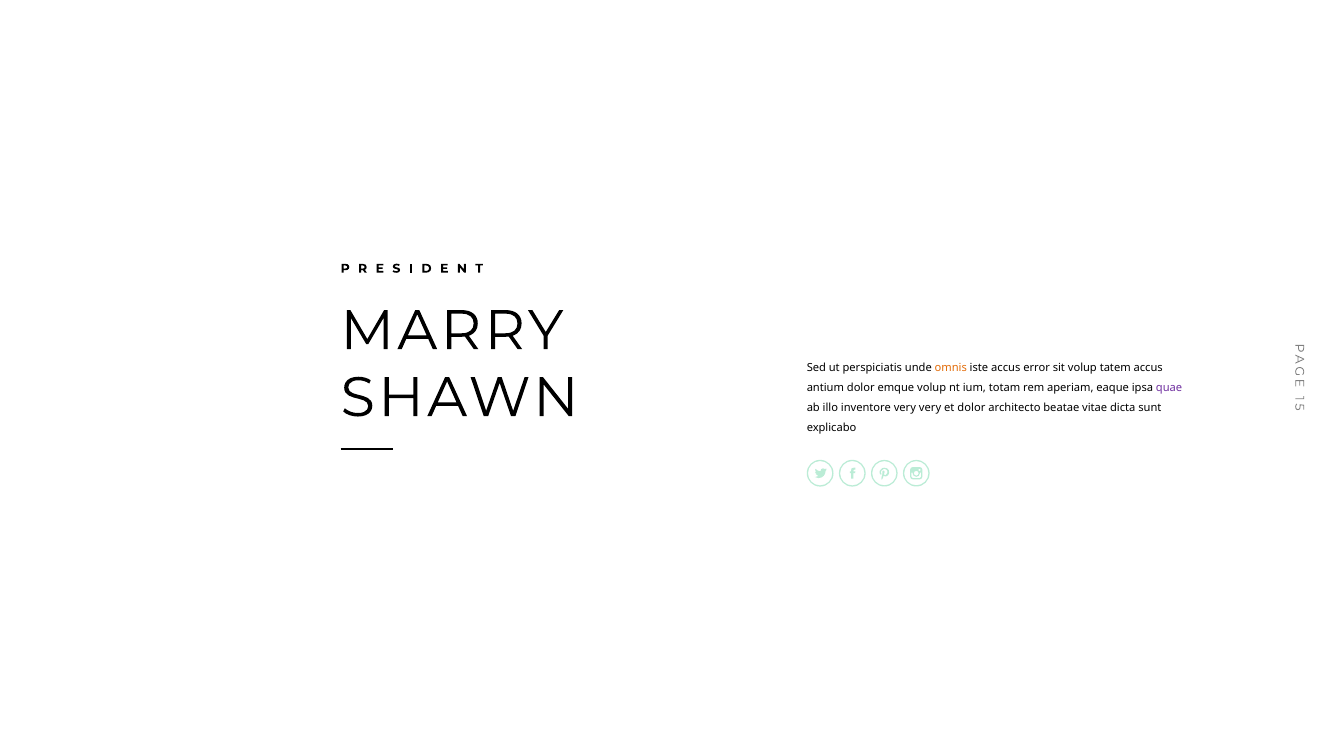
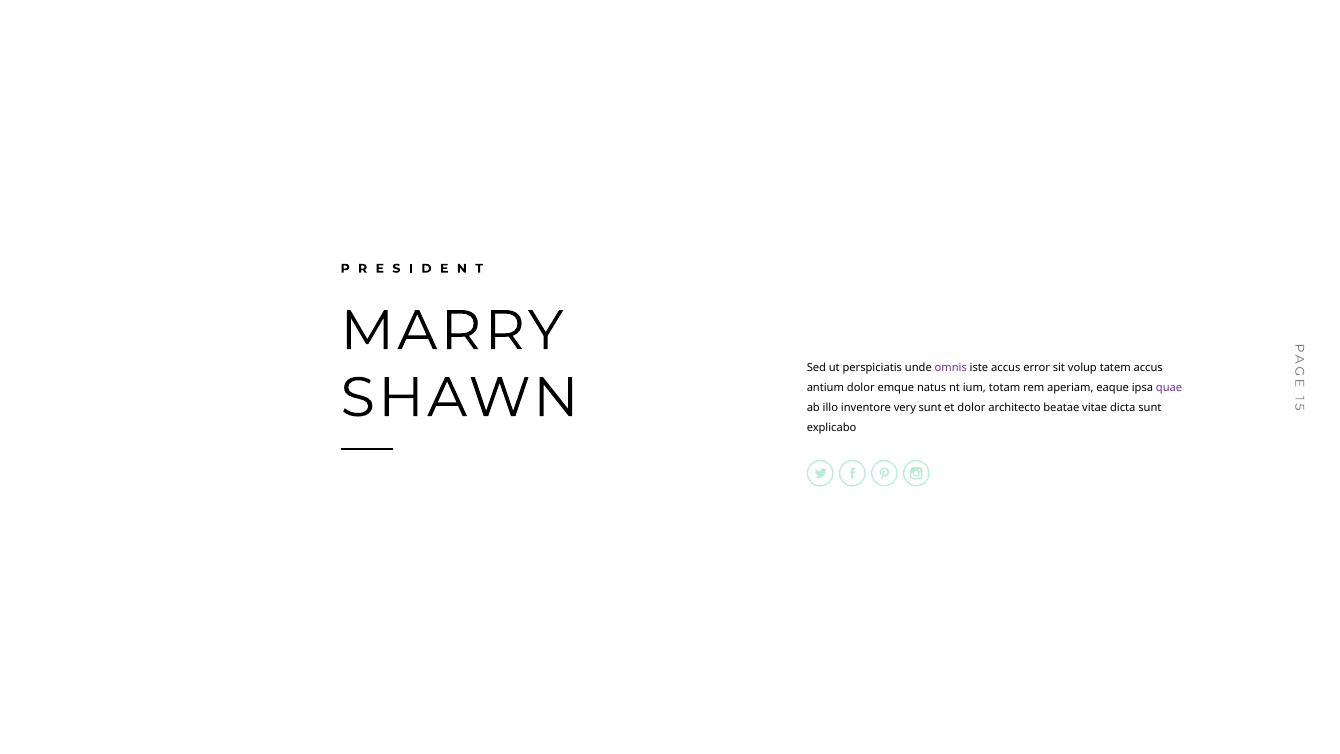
omnis colour: orange -> purple (951, 368)
emque volup: volup -> natus (932, 388)
very very: very -> sunt (930, 408)
